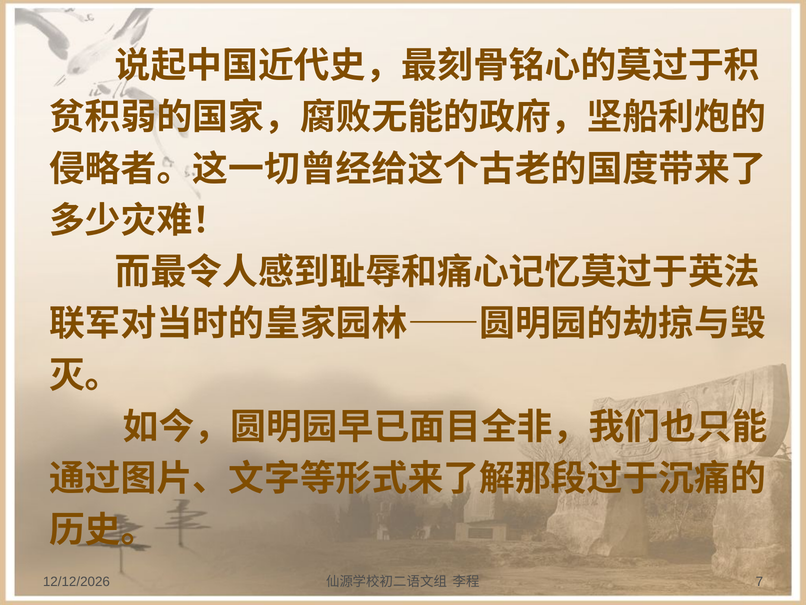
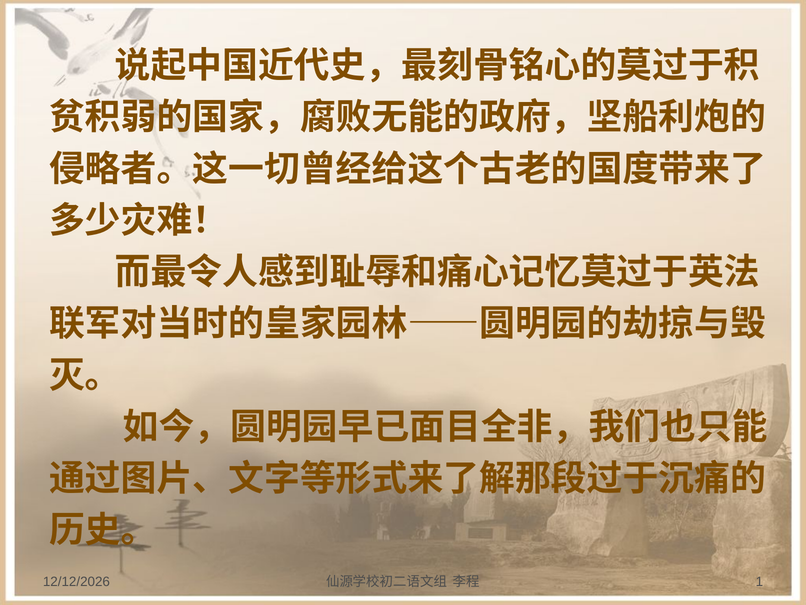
7: 7 -> 1 (759, 582)
